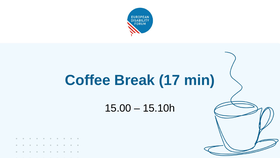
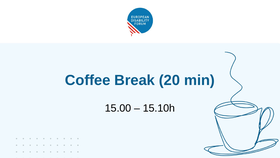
17: 17 -> 20 (169, 80)
